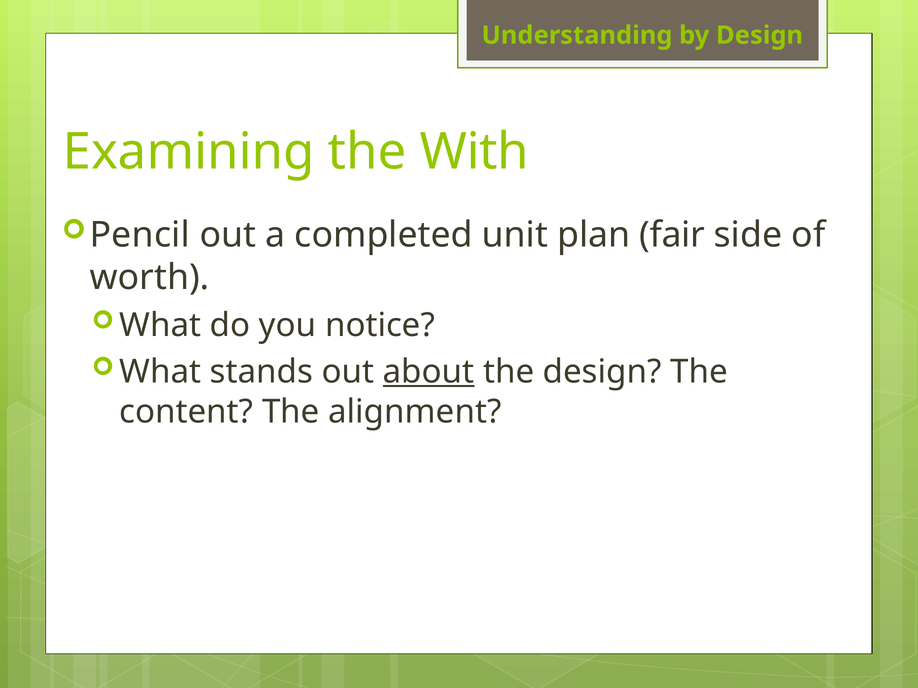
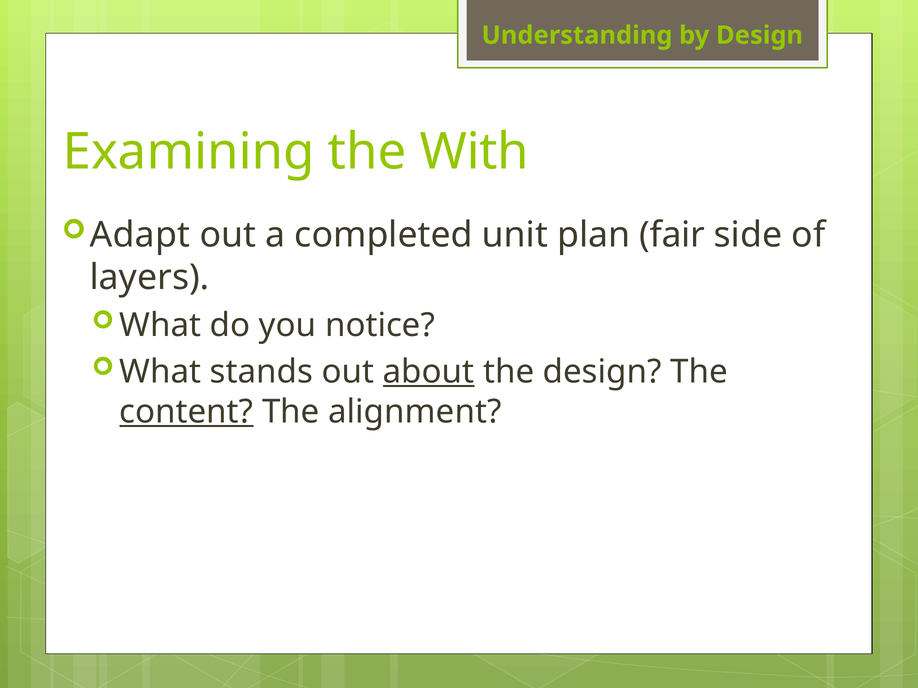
Pencil: Pencil -> Adapt (140, 235)
worth: worth -> layers (149, 278)
content underline: none -> present (186, 412)
